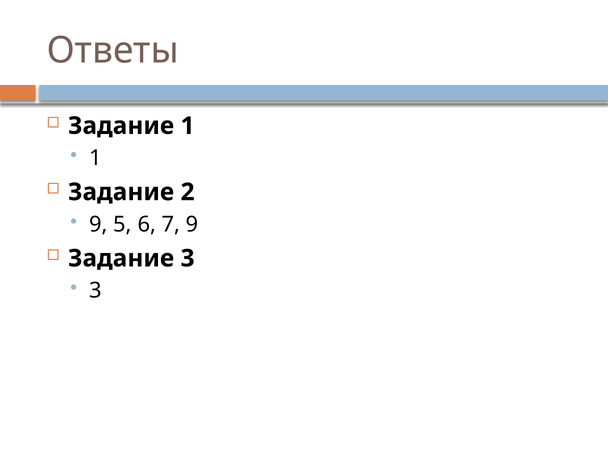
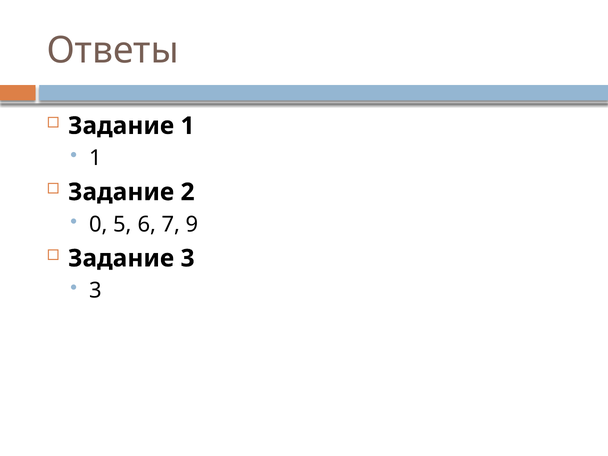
9: 9 -> 0 (99, 224)
